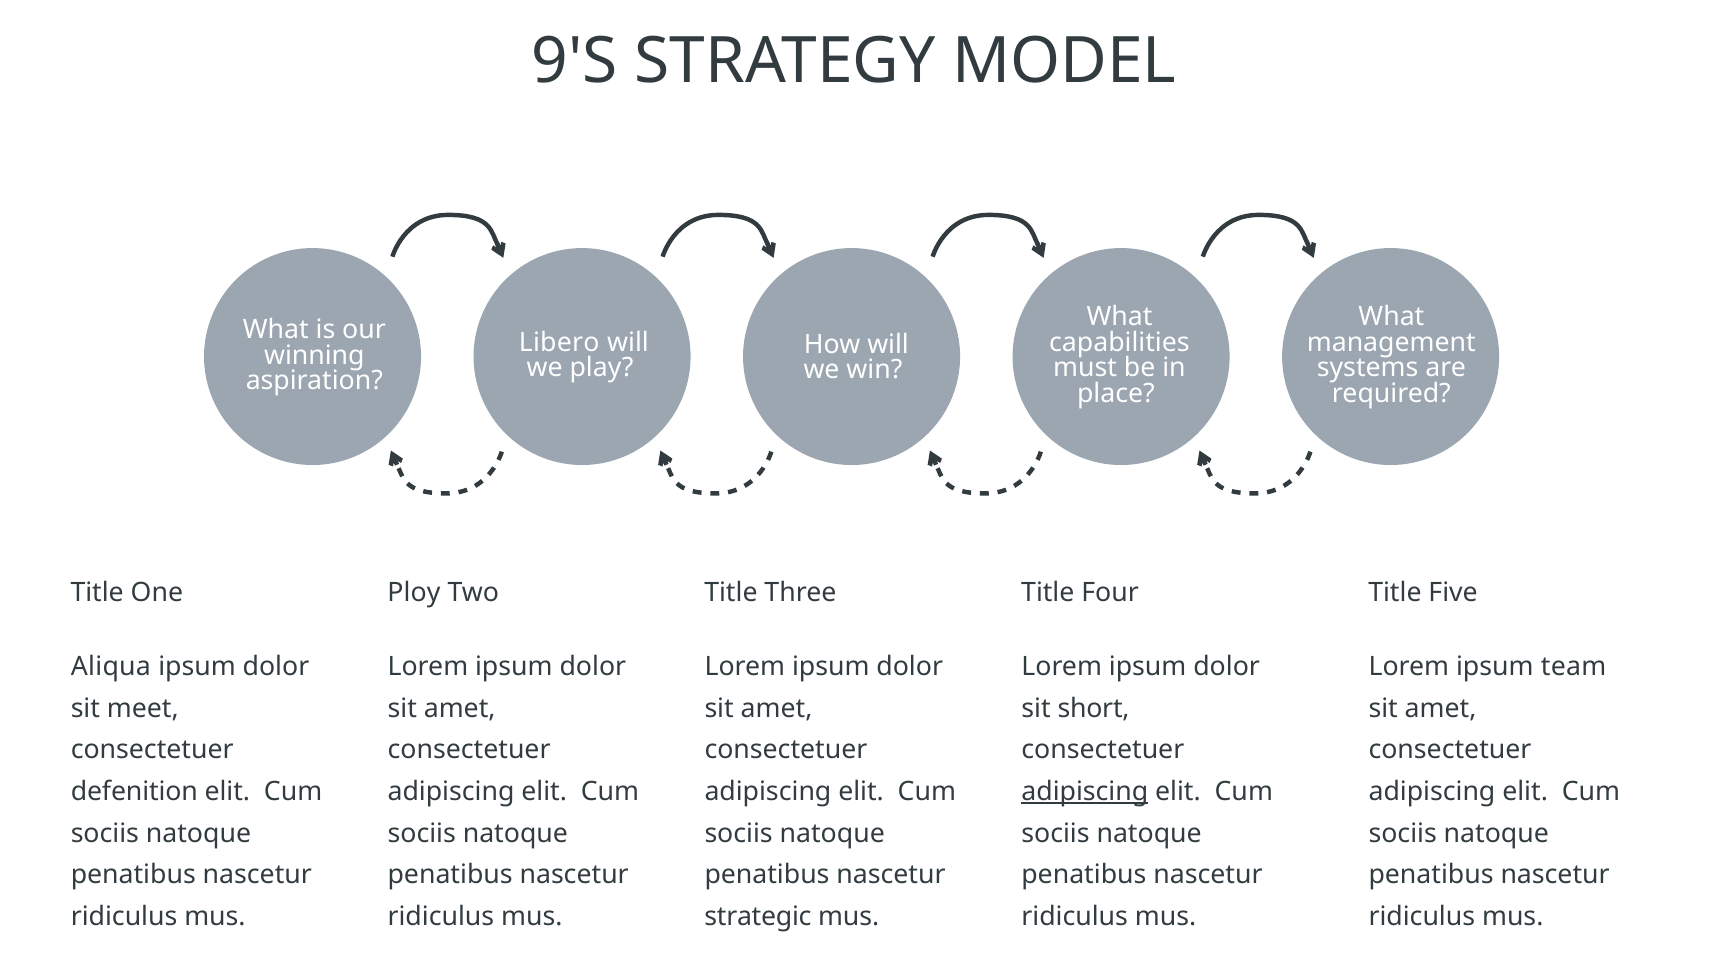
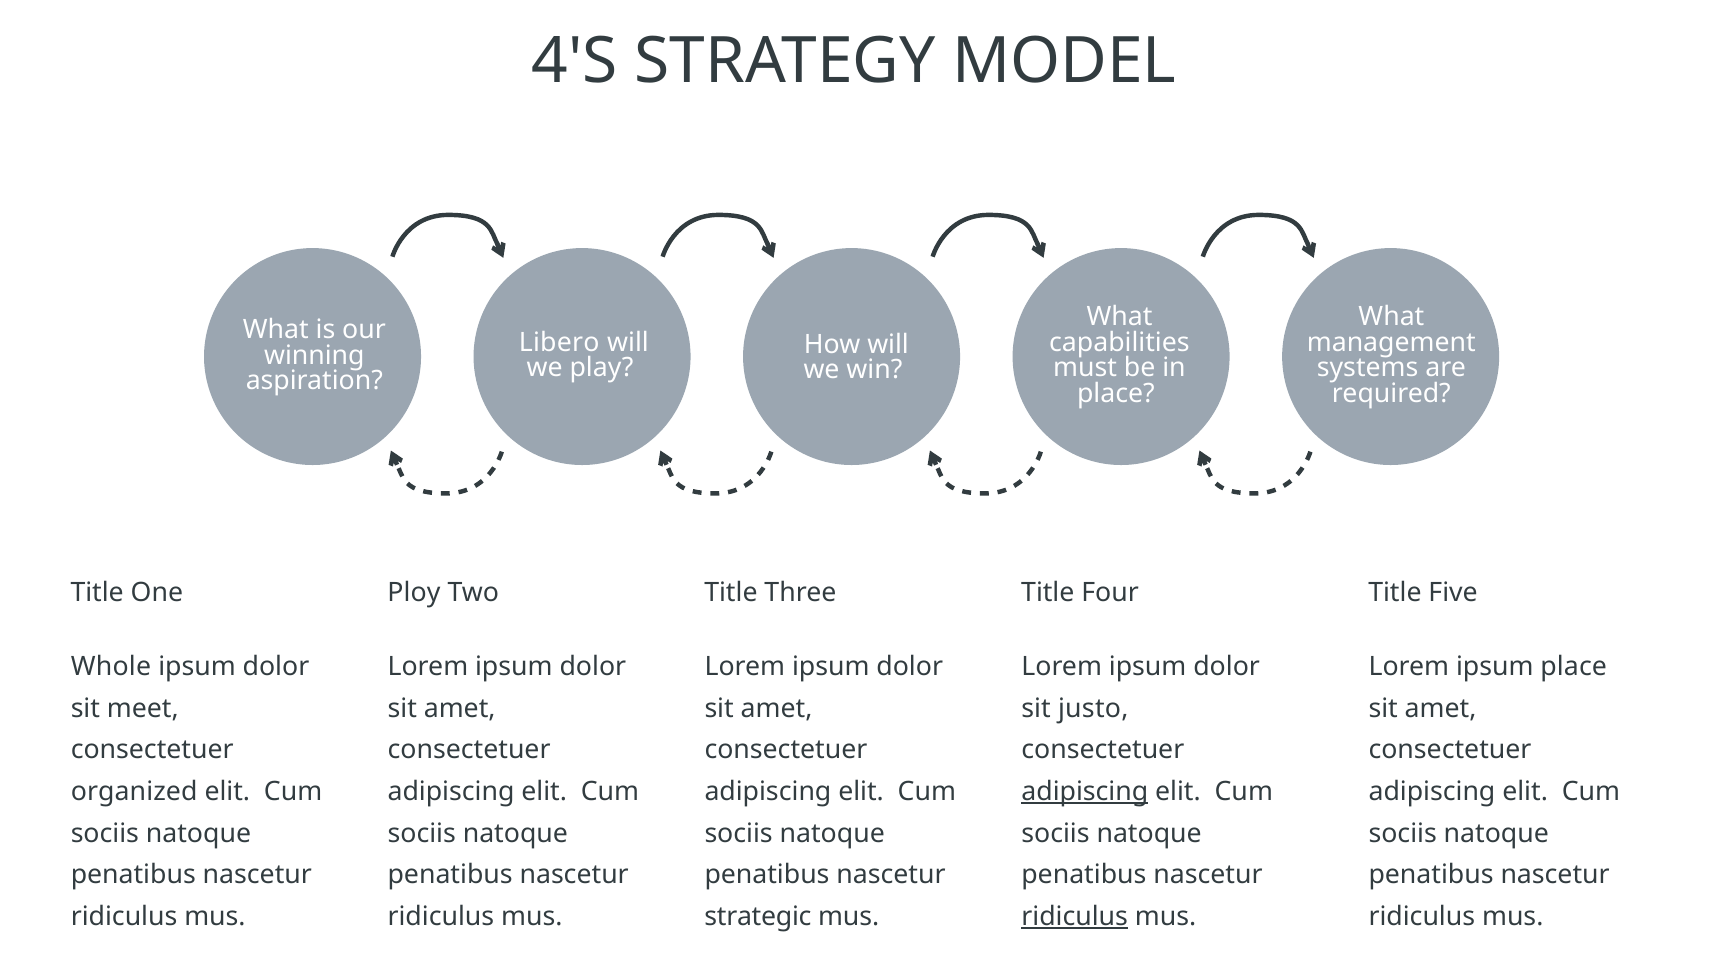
9'S: 9'S -> 4'S (575, 62)
Aliqua: Aliqua -> Whole (111, 667)
ipsum team: team -> place (1574, 667)
short: short -> justo (1093, 709)
defenition: defenition -> organized (134, 792)
ridiculus underline: none -> present (1075, 917)
